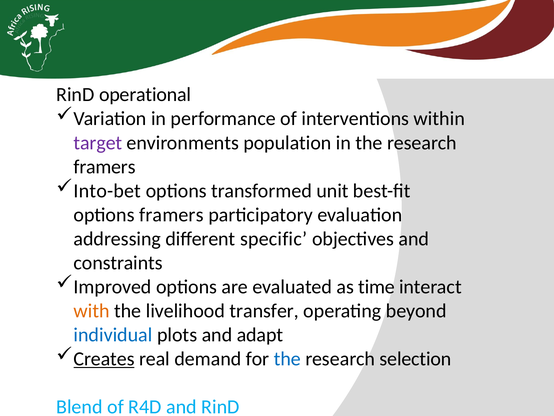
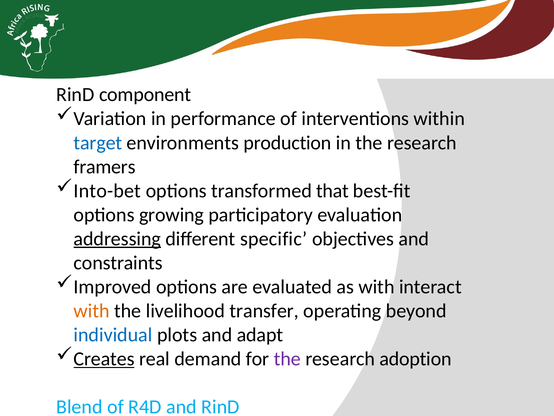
operational: operational -> component (145, 95)
target colour: purple -> blue (98, 143)
population: population -> production (287, 143)
unit: unit -> that (333, 191)
options framers: framers -> growing (172, 215)
addressing underline: none -> present (117, 239)
as time: time -> with (376, 287)
the colour: blue -> purple (287, 358)
selection: selection -> adoption (416, 358)
